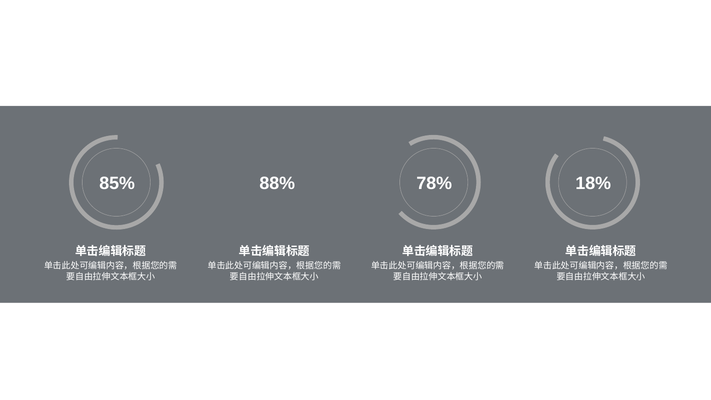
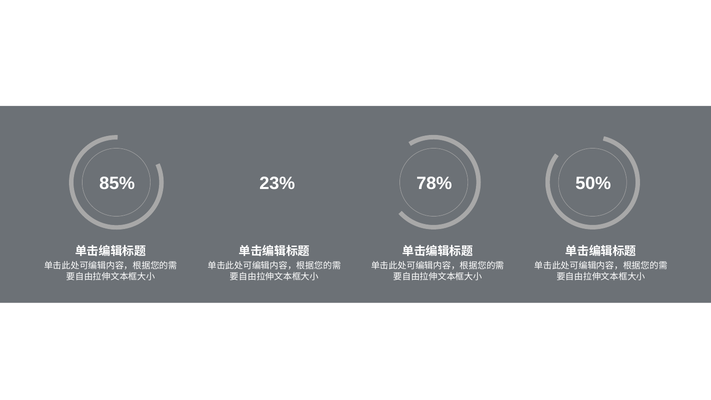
88%: 88% -> 23% (277, 183)
18%: 18% -> 50% (593, 183)
